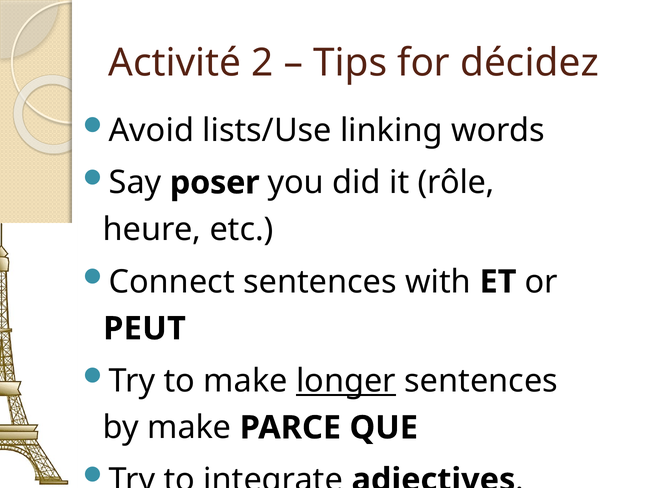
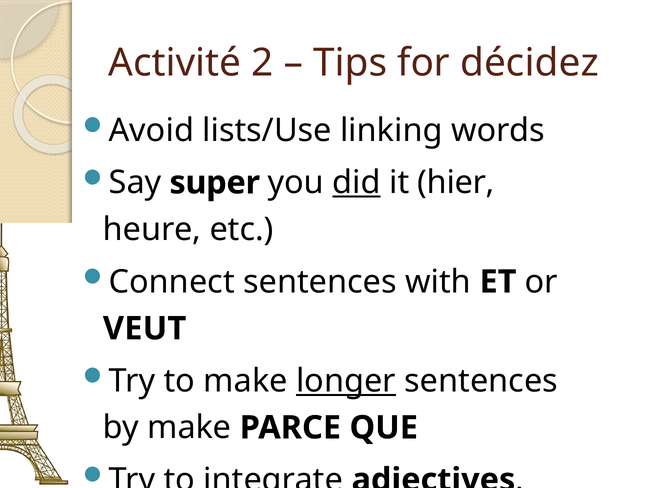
poser: poser -> super (215, 183)
did underline: none -> present (357, 183)
rôle: rôle -> hier (456, 183)
PEUT: PEUT -> VEUT (145, 328)
